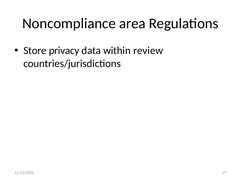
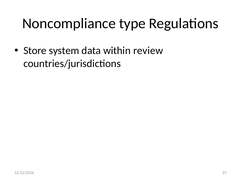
area: area -> type (132, 23)
privacy: privacy -> system (64, 51)
